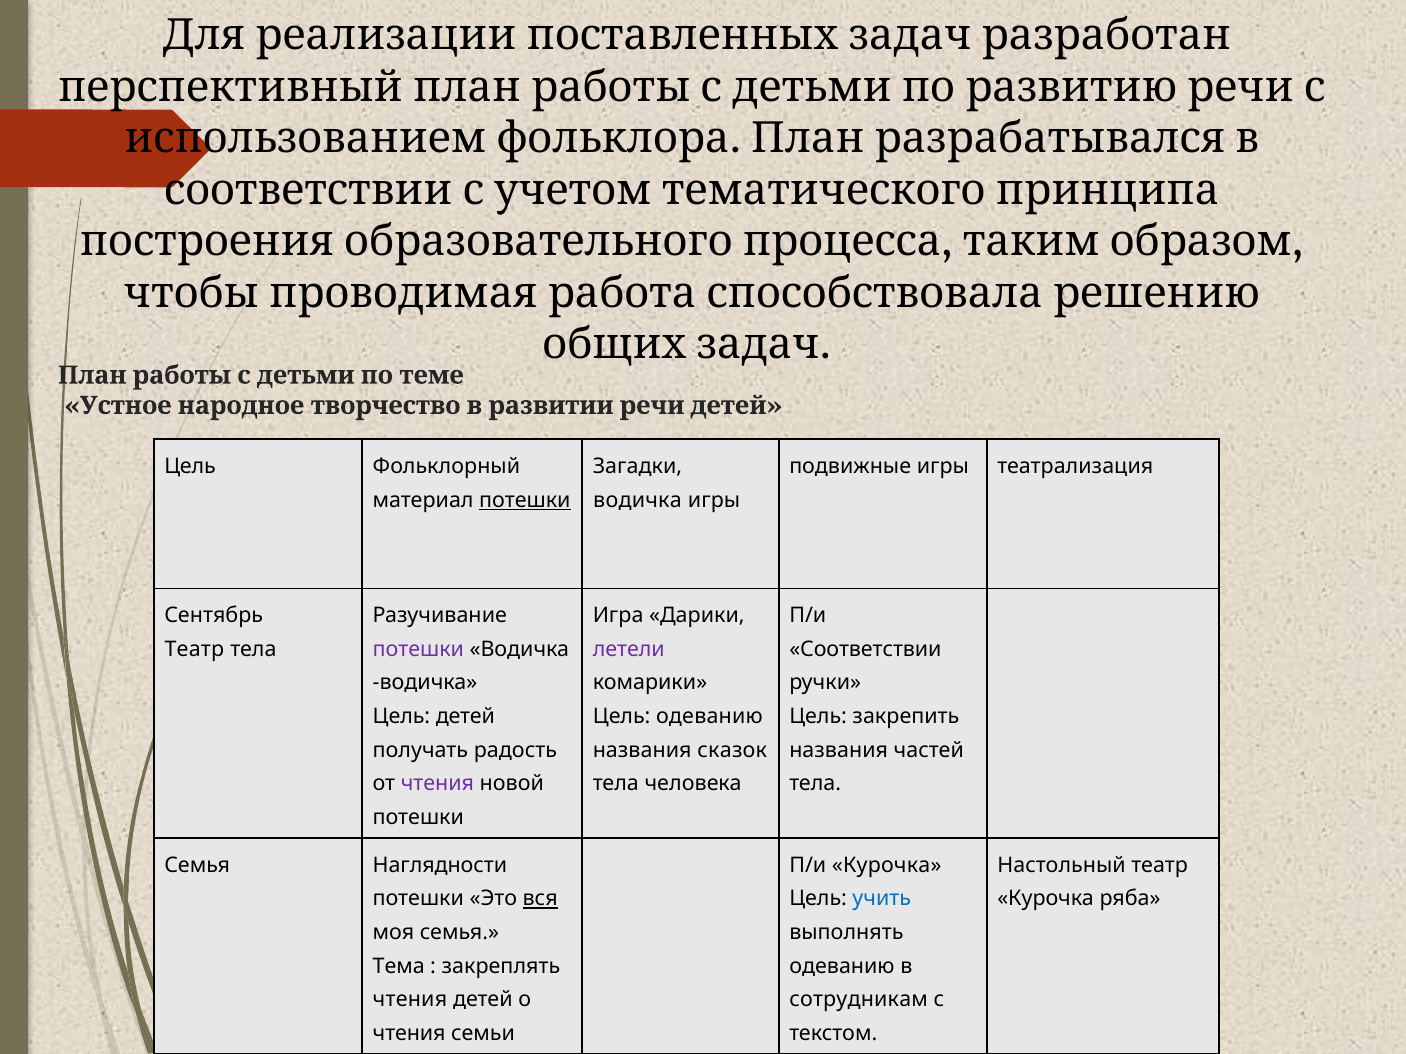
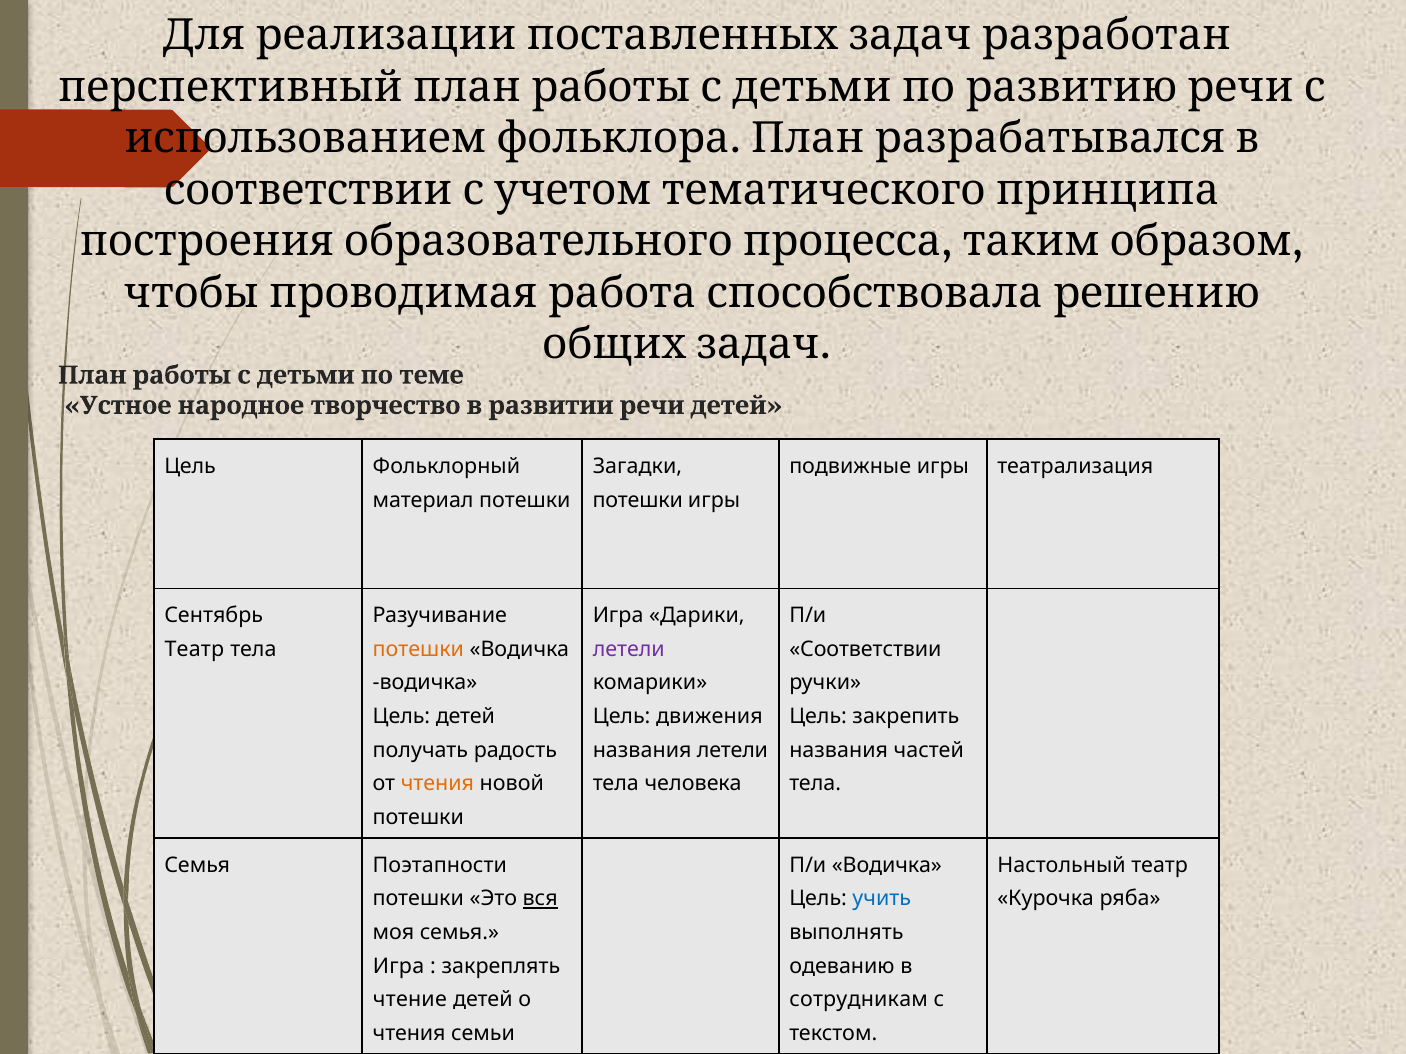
потешки underline: present -> none (525, 500)
водичка: водичка -> потешки (638, 500)
потешки colour: purple -> orange (418, 650)
Цель одеванию: одеванию -> движения (709, 717)
названия сказок: сказок -> летели (732, 751)
чтения colour: purple -> orange (437, 784)
Наглядности: Наглядности -> Поэтапности (440, 866)
П/и Курочка: Курочка -> Водичка (887, 866)
Тема: Тема -> Игра (399, 967)
чтения: чтения -> чтение (410, 1000)
